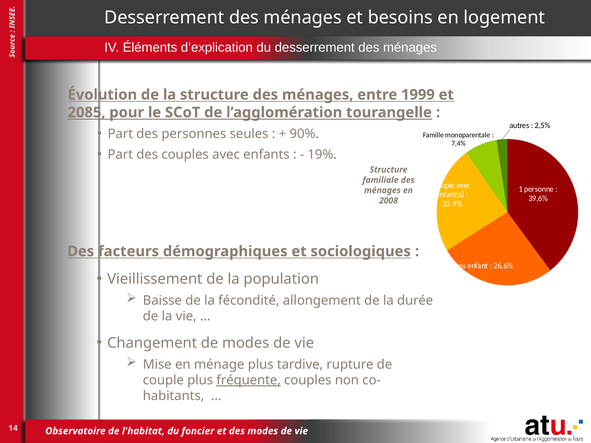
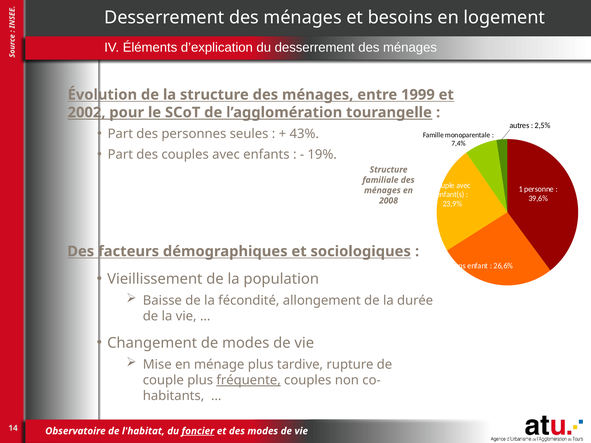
2085: 2085 -> 2002 (87, 113)
90%: 90% -> 43% (304, 134)
foncier underline: none -> present (198, 431)
